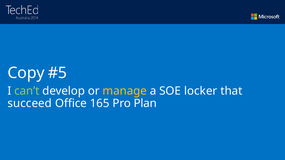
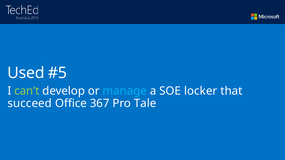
Copy: Copy -> Used (26, 73)
manage colour: yellow -> light blue (125, 91)
165: 165 -> 367 (100, 103)
Plan: Plan -> Tale (145, 103)
